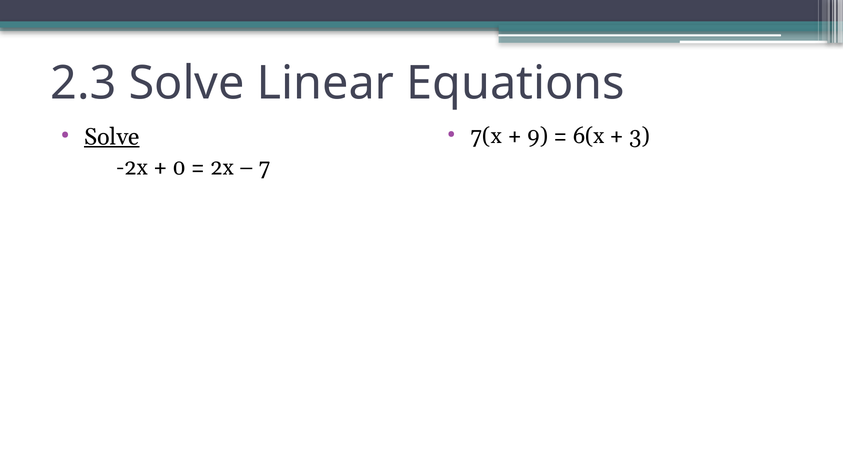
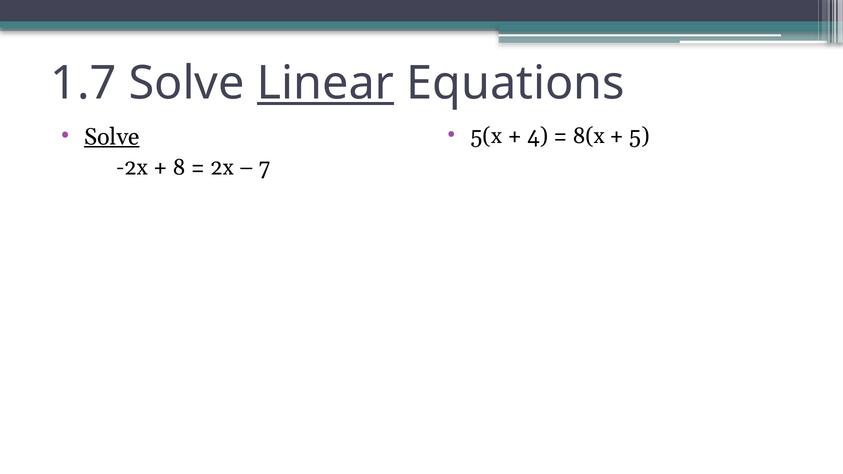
2.3: 2.3 -> 1.7 (83, 83)
Linear underline: none -> present (326, 83)
7(x: 7(x -> 5(x (486, 136)
9: 9 -> 4 (538, 136)
6(x: 6(x -> 8(x (589, 136)
3: 3 -> 5 (639, 136)
0: 0 -> 8 (179, 168)
